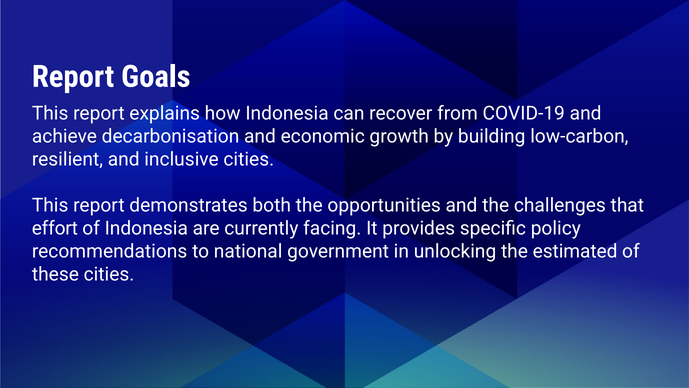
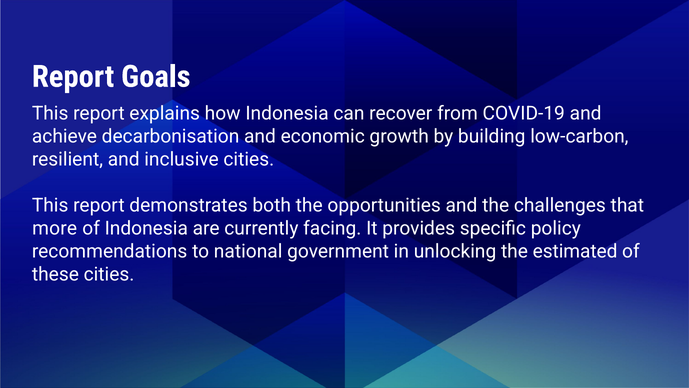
effort: effort -> more (55, 228)
